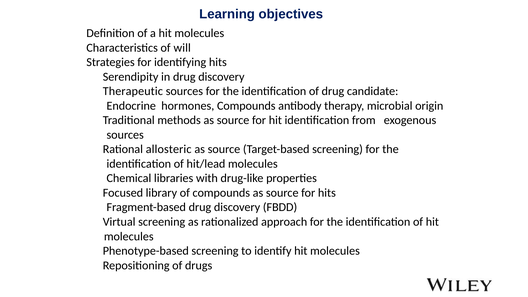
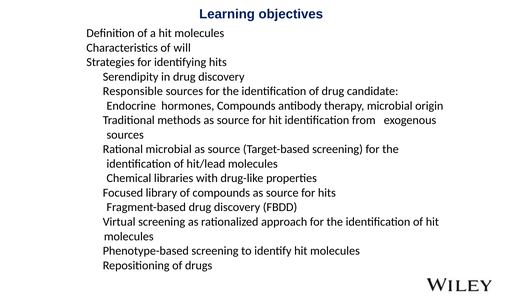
Therapeutic: Therapeutic -> Responsible (133, 91)
Rational allosteric: allosteric -> microbial (169, 149)
